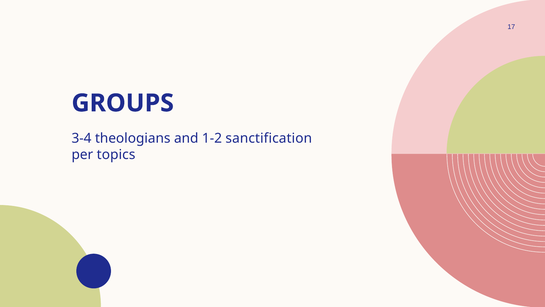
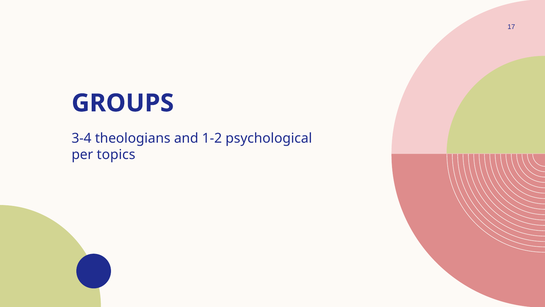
sanctification: sanctification -> psychological (269, 138)
